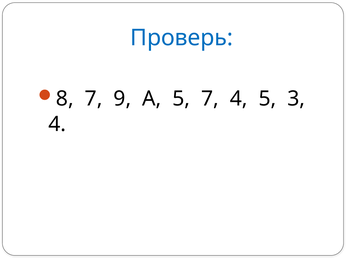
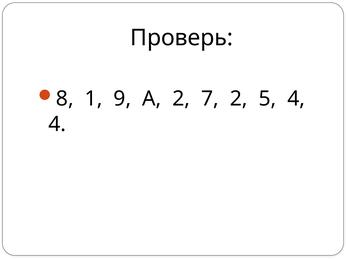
Проверь colour: blue -> black (182, 38)
8 7: 7 -> 1 (94, 99)
А 5: 5 -> 2 (181, 99)
7 4: 4 -> 2 (239, 99)
5 3: 3 -> 4 (296, 99)
